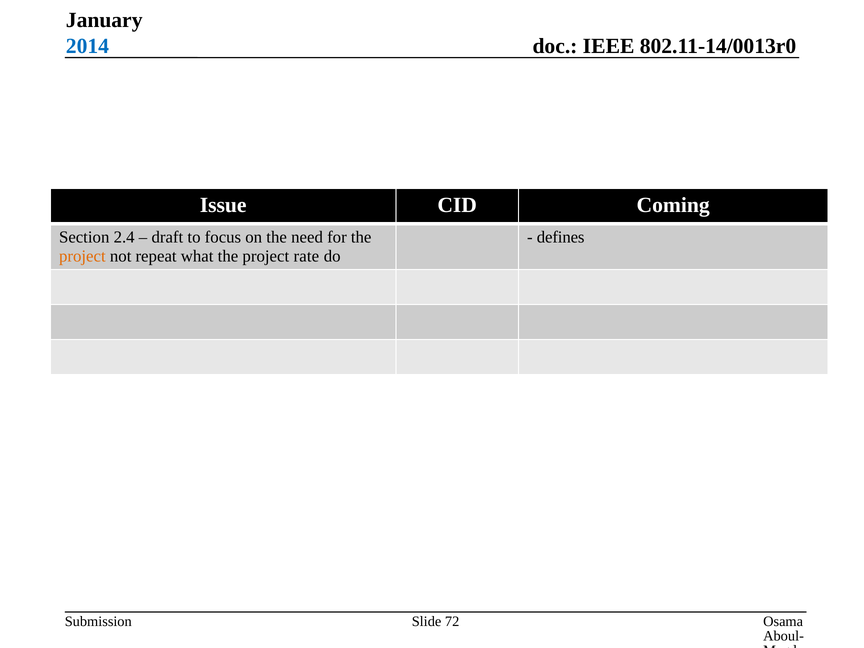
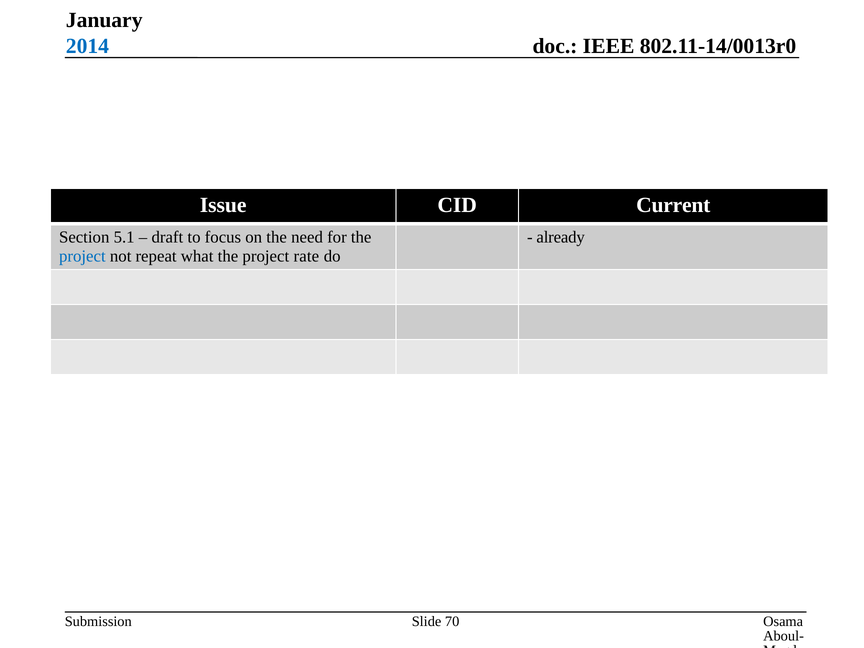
Coming: Coming -> Current (673, 205)
2.4: 2.4 -> 5.1 (124, 237)
defines: defines -> already (561, 237)
project colour: orange -> blue (82, 256)
72: 72 -> 70 (452, 621)
